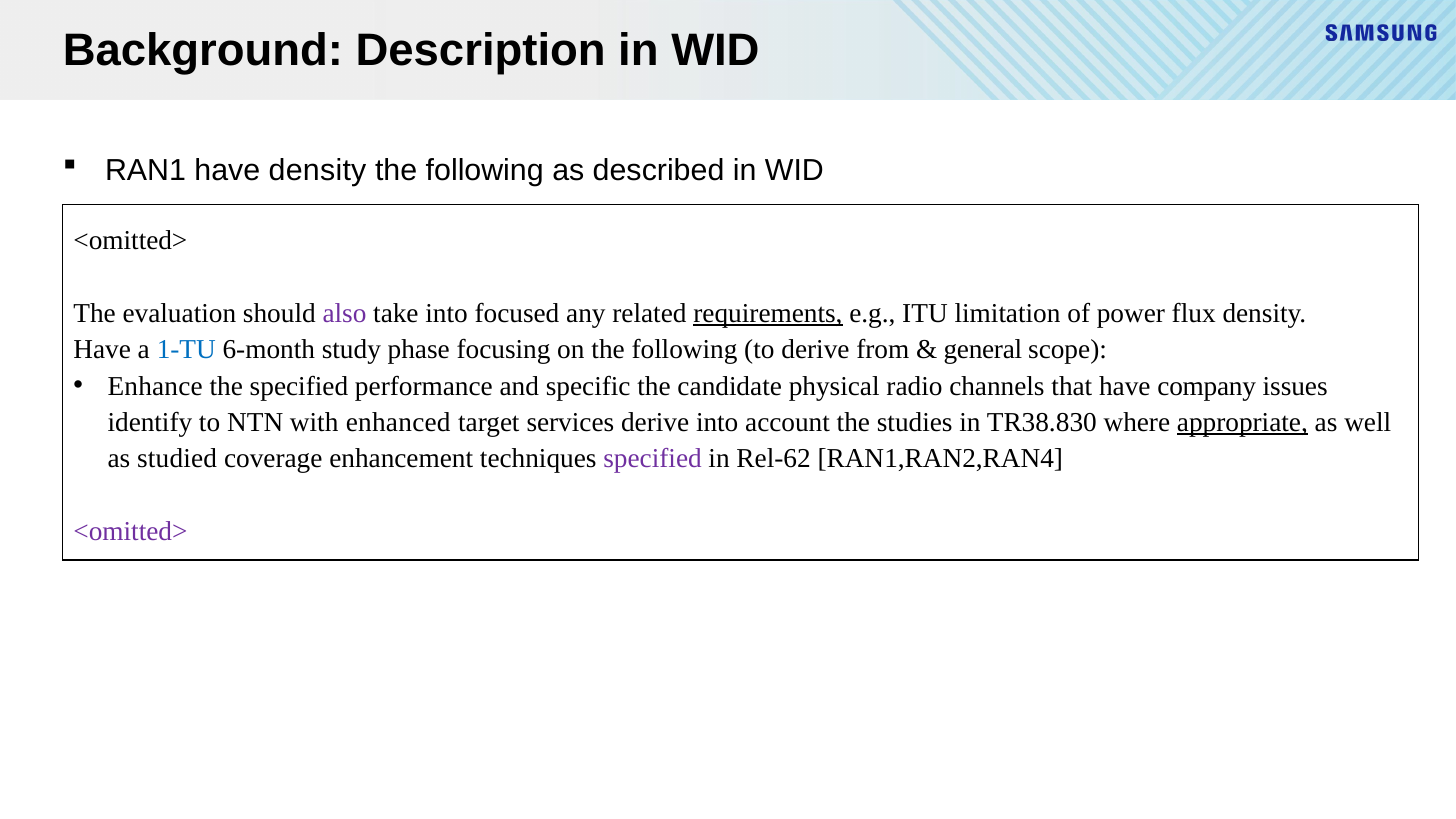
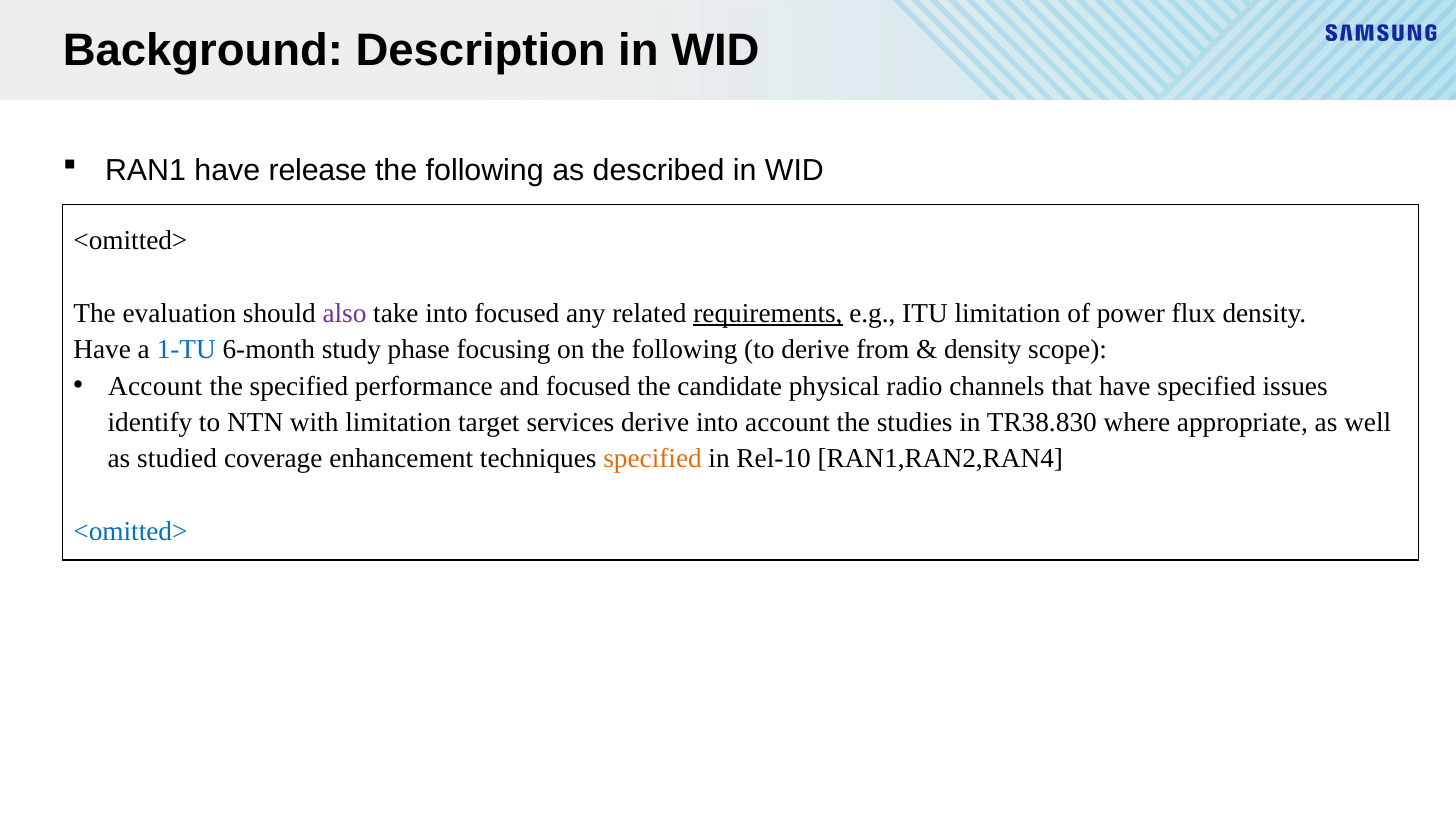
have density: density -> release (318, 170)
general: general -> density (983, 350)
Enhance: Enhance -> Account (155, 386)
and specific: specific -> focused (588, 386)
have company: company -> specified (1207, 386)
with enhanced: enhanced -> limitation (398, 423)
appropriate underline: present -> none (1242, 423)
specified colour: purple -> orange (653, 459)
Rel-62: Rel-62 -> Rel-10 (774, 459)
<omitted> colour: purple -> blue (130, 532)
